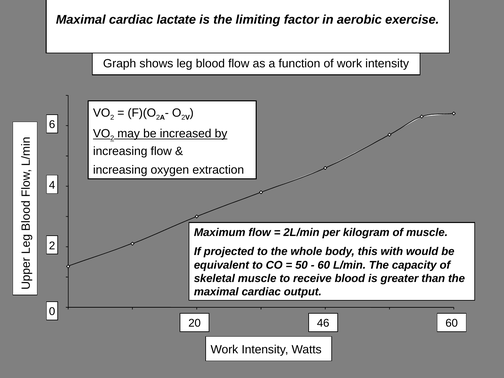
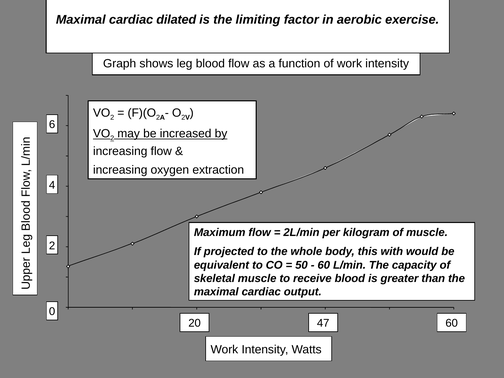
lactate: lactate -> dilated (176, 20)
46: 46 -> 47 (323, 323)
